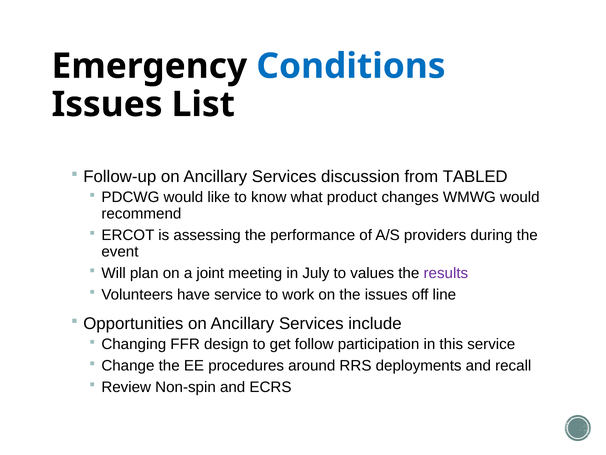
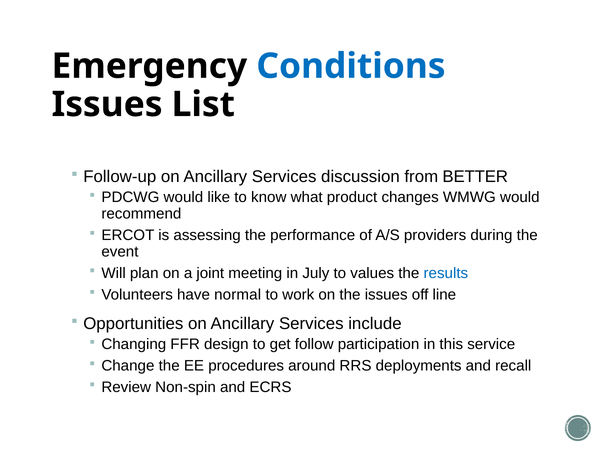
TABLED: TABLED -> BETTER (475, 177)
results colour: purple -> blue (446, 273)
have service: service -> normal (238, 294)
